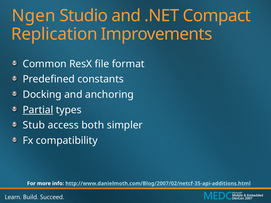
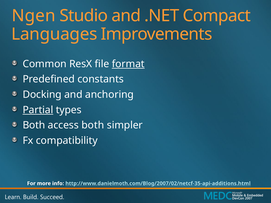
Replication: Replication -> Languages (54, 34)
format underline: none -> present (128, 64)
Stub: Stub -> Both (34, 125)
